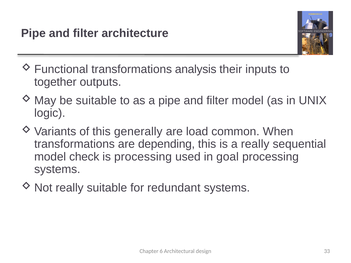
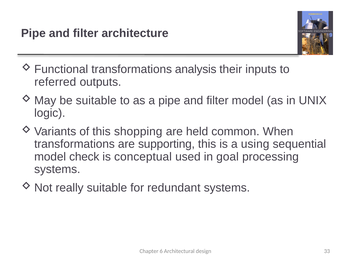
together: together -> referred (55, 82)
generally: generally -> shopping (138, 132)
load: load -> held (197, 132)
depending: depending -> supporting (166, 144)
a really: really -> using (255, 144)
is processing: processing -> conceptual (143, 157)
